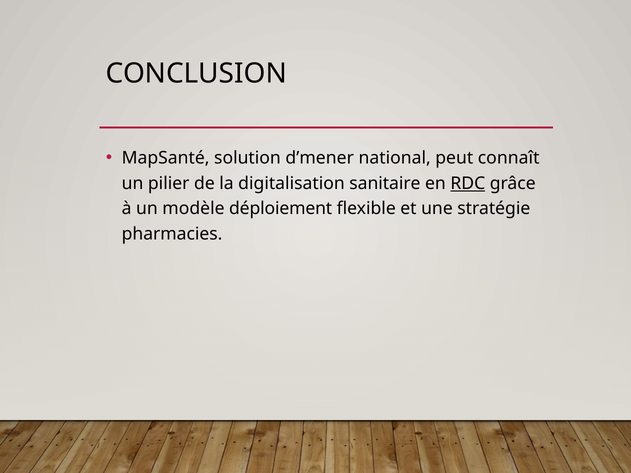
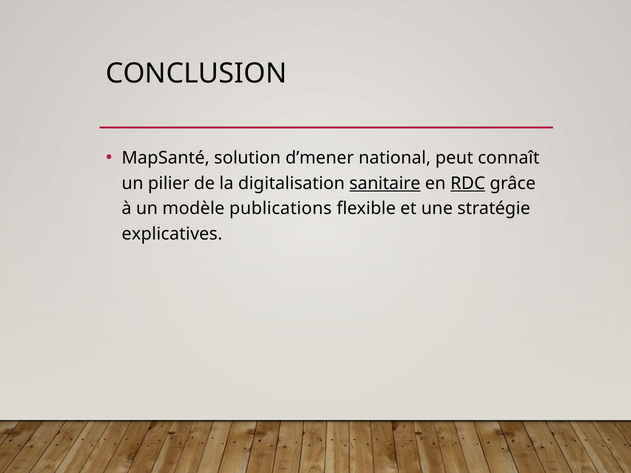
sanitaire underline: none -> present (385, 183)
déploiement: déploiement -> publications (280, 209)
pharmacies: pharmacies -> explicatives (172, 234)
